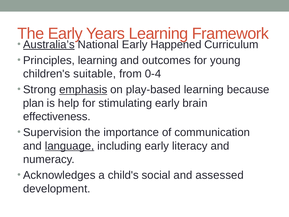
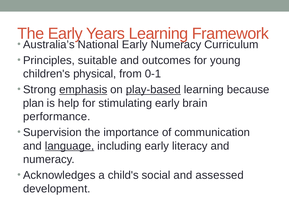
Australia’s underline: present -> none (49, 45)
Early Happened: Happened -> Numeracy (176, 45)
Principles learning: learning -> suitable (98, 60)
suitable: suitable -> physical (95, 74)
0-4: 0-4 -> 0-1 (153, 74)
play-based underline: none -> present (153, 90)
effectiveness: effectiveness -> performance (57, 116)
